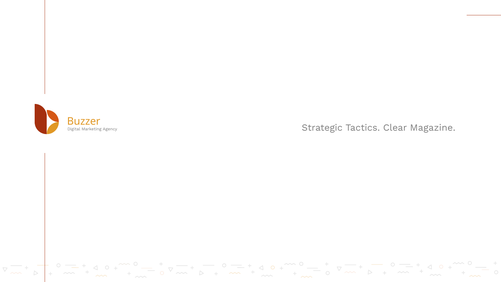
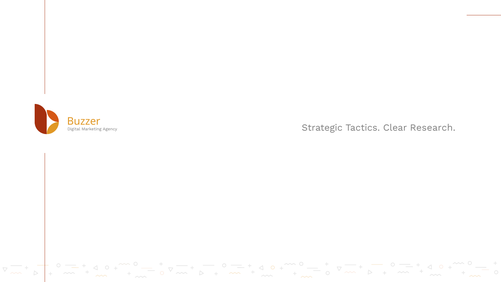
Magazine: Magazine -> Research (433, 127)
